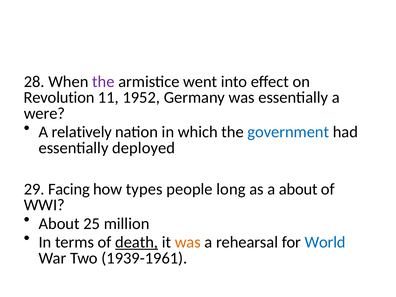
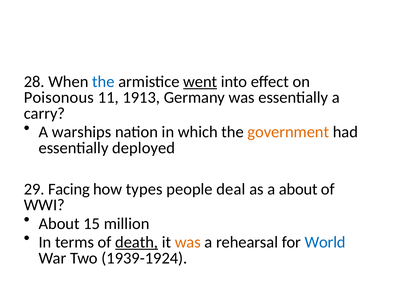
the colour: purple -> blue (103, 82)
went underline: none -> present (200, 82)
Revolution: Revolution -> Poisonous (59, 98)
1952: 1952 -> 1913 (141, 98)
were: were -> carry (44, 113)
relatively: relatively -> warships (82, 132)
government colour: blue -> orange (288, 132)
long: long -> deal (231, 189)
25: 25 -> 15 (92, 224)
1939-1961: 1939-1961 -> 1939-1924 (144, 258)
